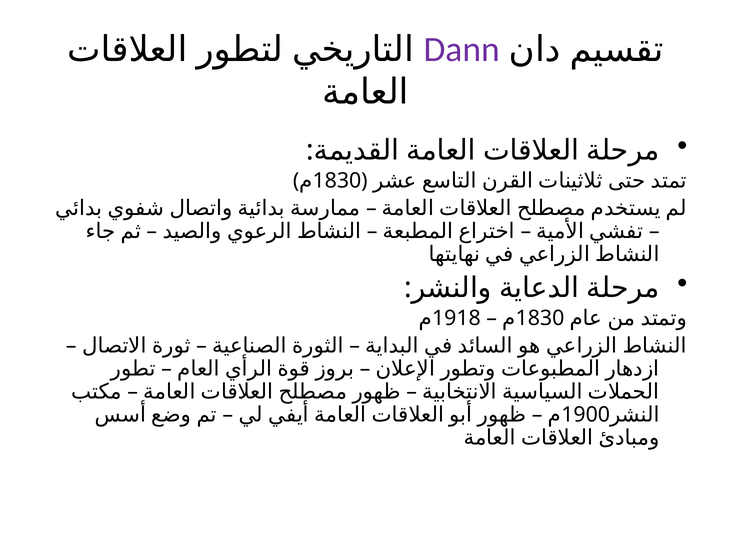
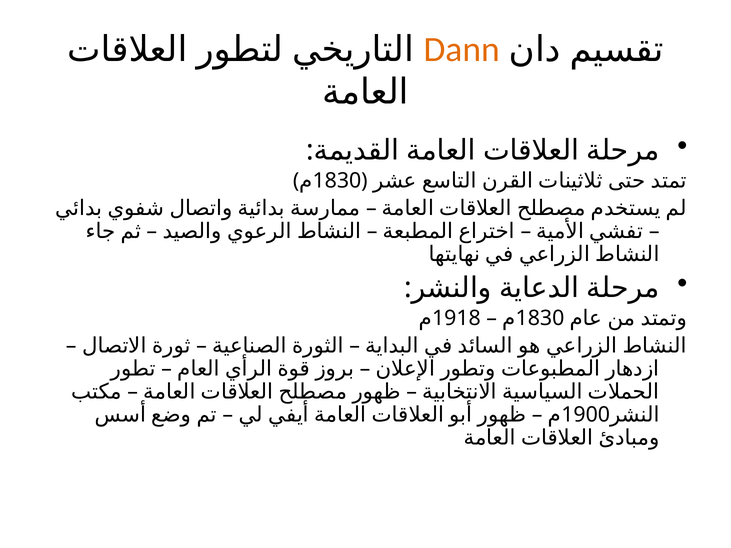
Dann colour: purple -> orange (462, 49)
